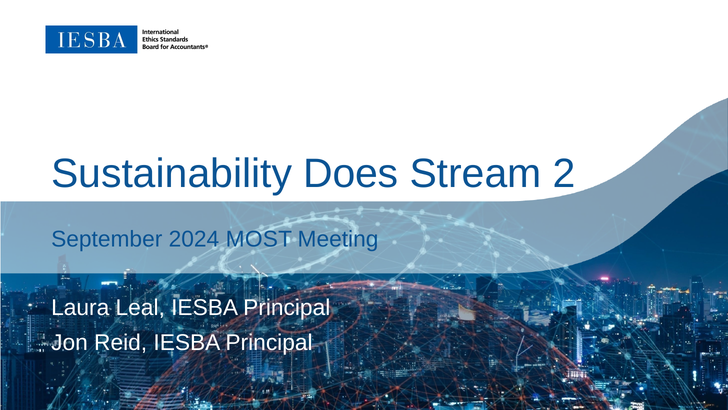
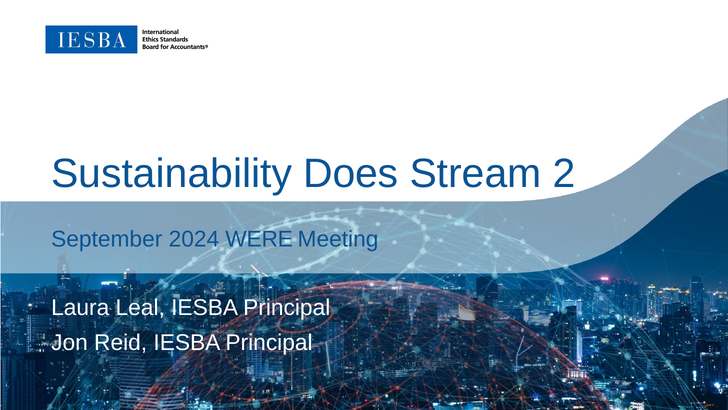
MOST: MOST -> WERE (259, 239)
